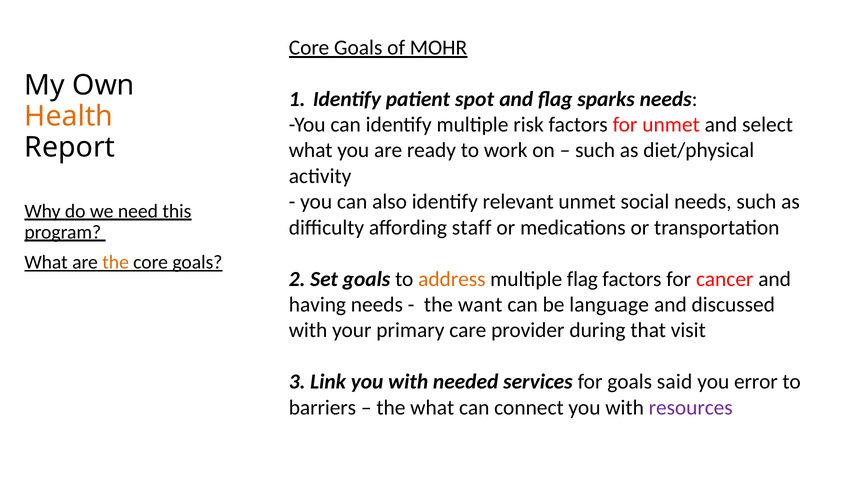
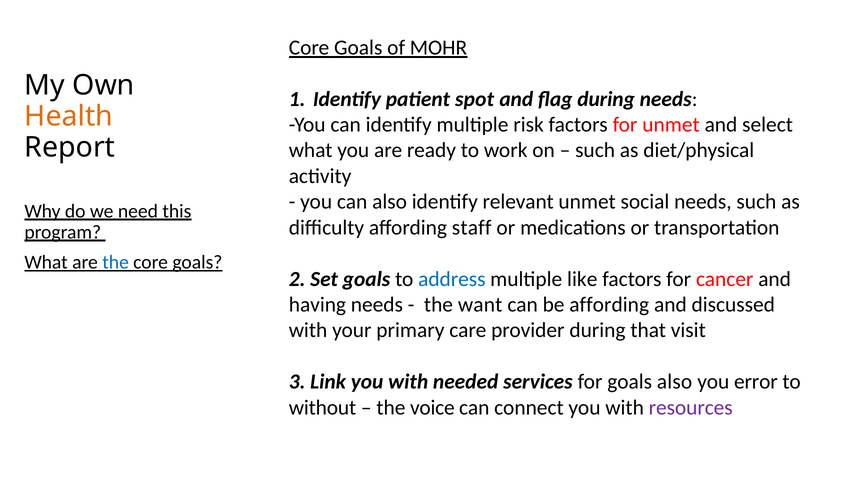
flag sparks: sparks -> during (606, 99)
the colour: orange -> blue (116, 262)
address colour: orange -> blue (452, 279)
multiple flag: flag -> like (582, 279)
be language: language -> affording (609, 304)
goals said: said -> also (675, 381)
barriers: barriers -> without (322, 407)
the what: what -> voice (432, 407)
